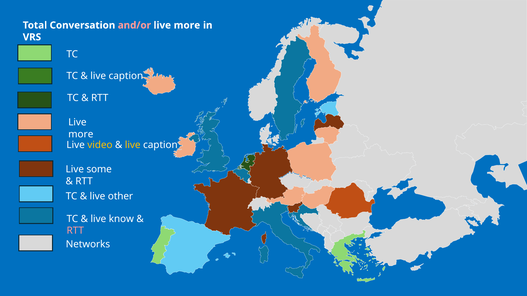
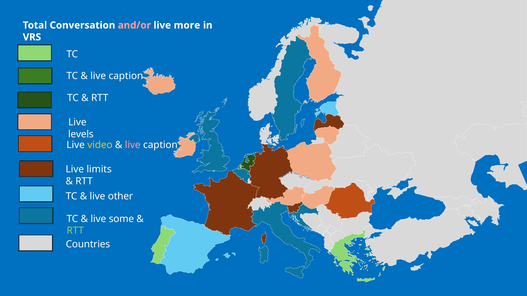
more: more -> levels (81, 134)
live colour: yellow -> pink (133, 145)
some: some -> limits (99, 169)
know: know -> some (121, 219)
RTT colour: pink -> light green (75, 231)
Networks: Networks -> Countries (88, 244)
